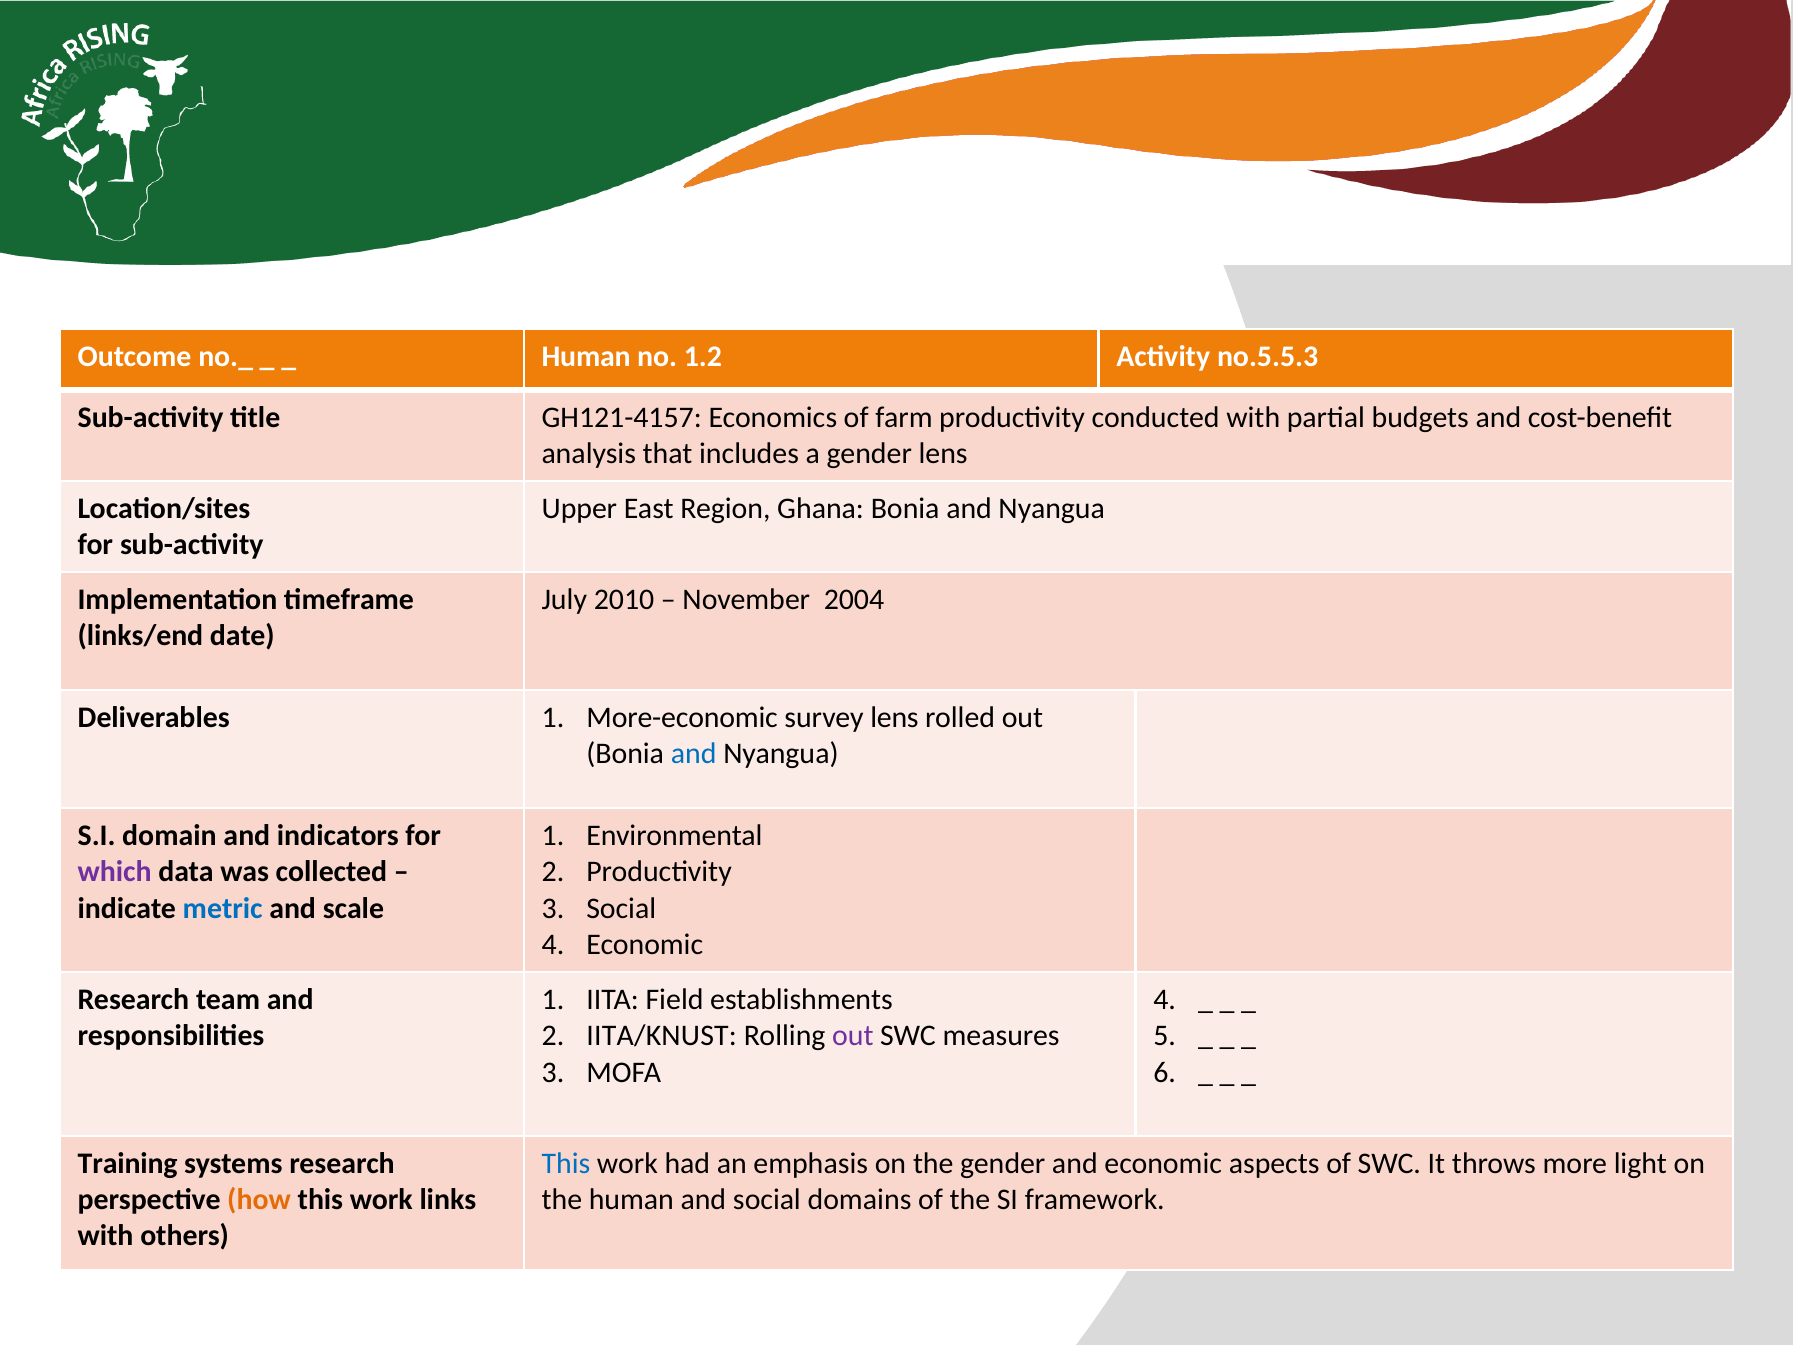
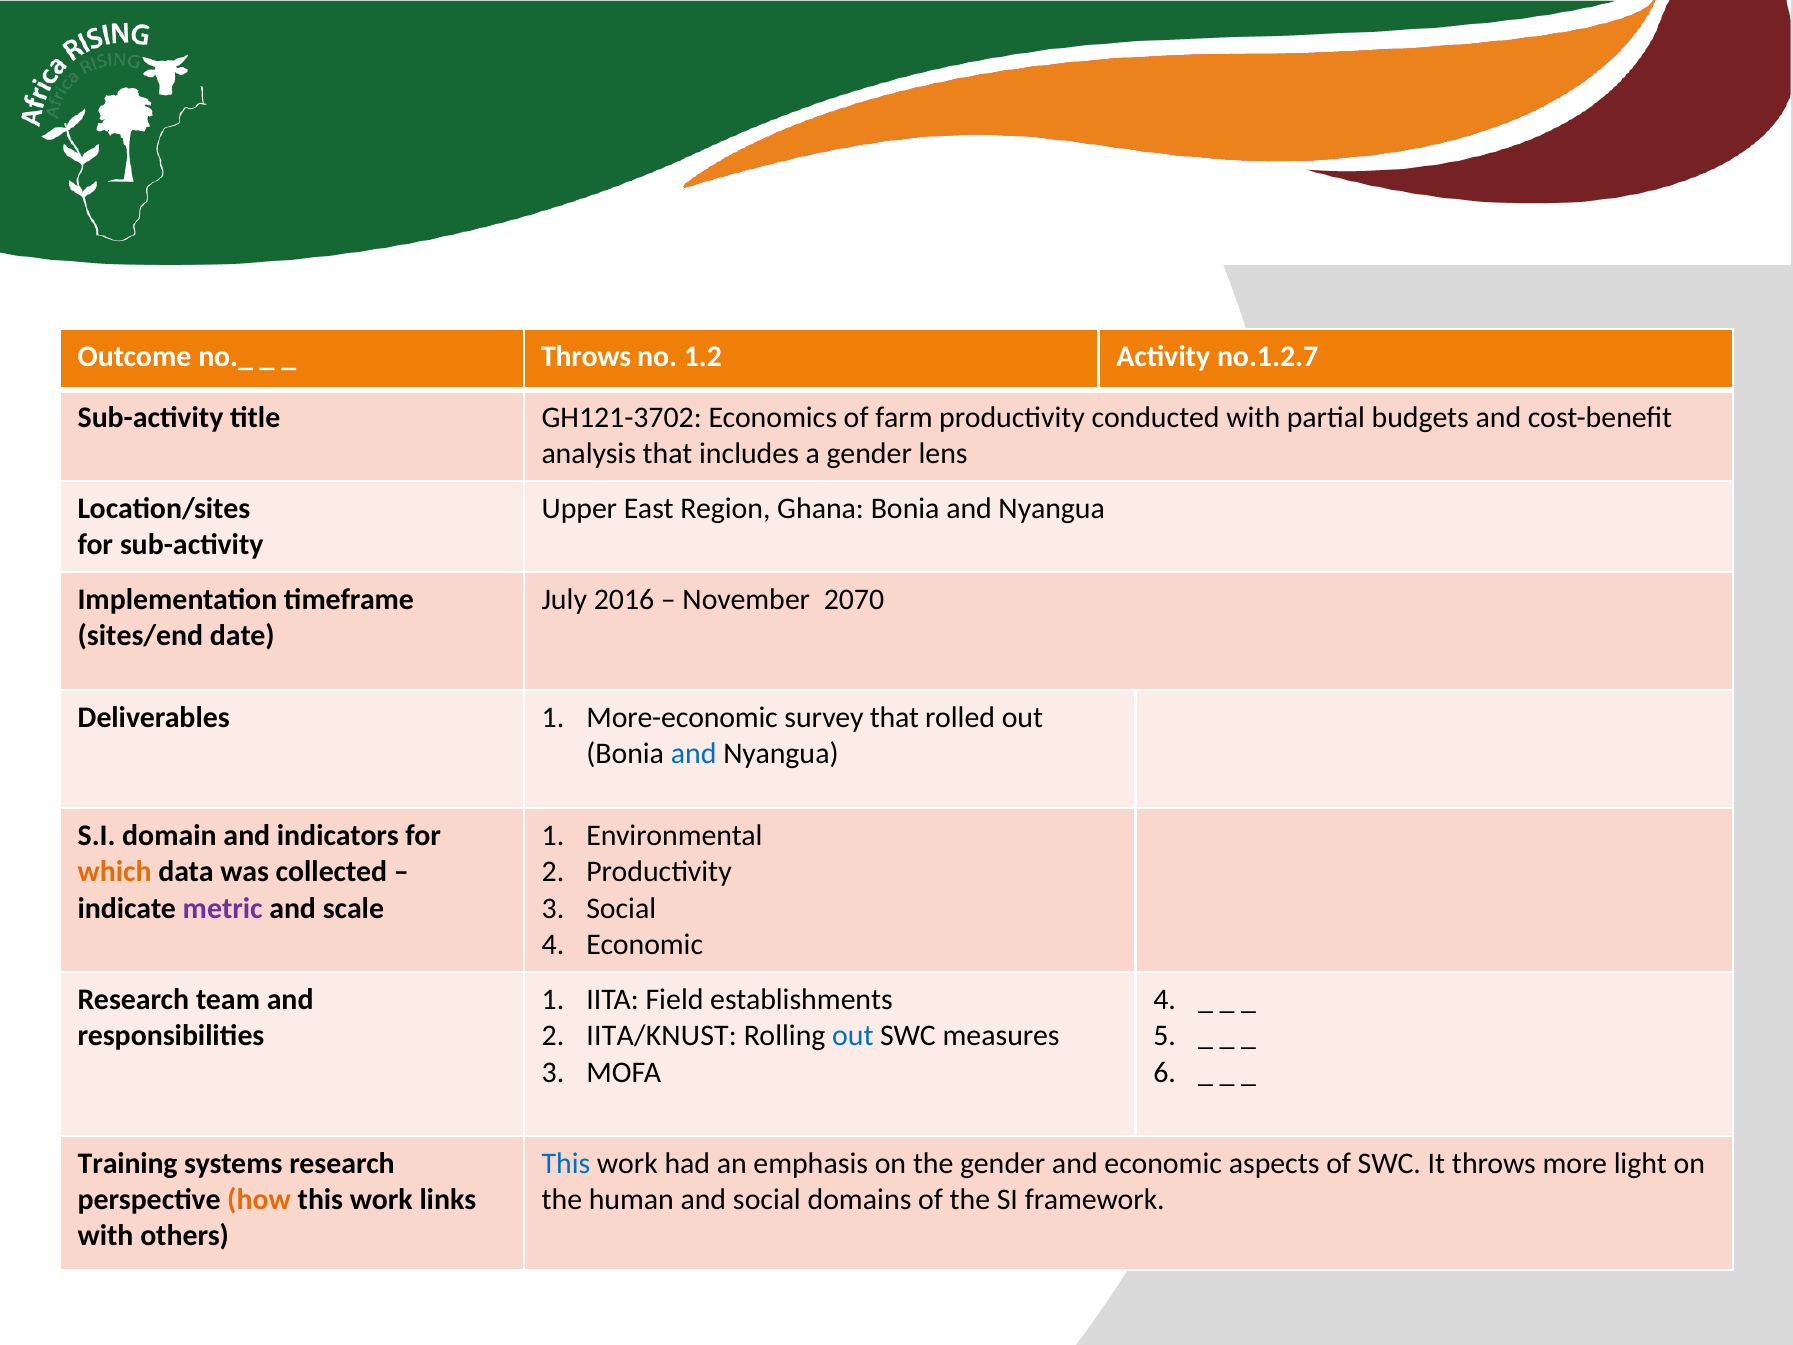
Human: Human -> Throws (586, 356)
no.5.5.3: no.5.5.3 -> no.1.2.7 (1268, 356)
GH121-4157: GH121-4157 -> GH121-3702 (622, 417)
2010: 2010 -> 2016 (624, 599)
2004: 2004 -> 2070 (854, 599)
links/end: links/end -> sites/end (140, 635)
survey lens: lens -> that (895, 717)
which colour: purple -> orange (115, 872)
metric colour: blue -> purple (223, 908)
out colour: purple -> blue (853, 1036)
